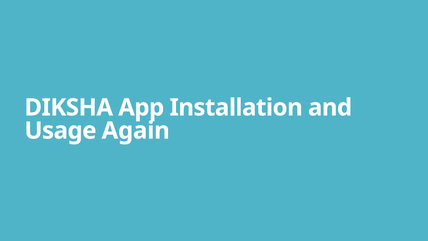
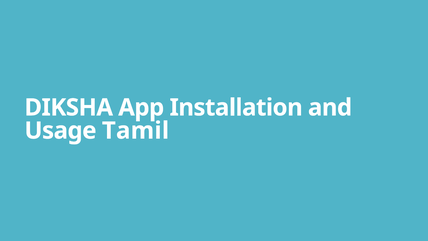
Again: Again -> Tamil (135, 131)
